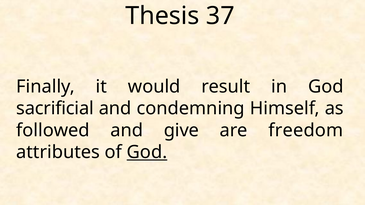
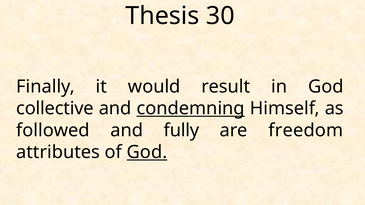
37: 37 -> 30 (220, 16)
sacrificial: sacrificial -> collective (55, 109)
condemning underline: none -> present (191, 109)
give: give -> fully (181, 131)
